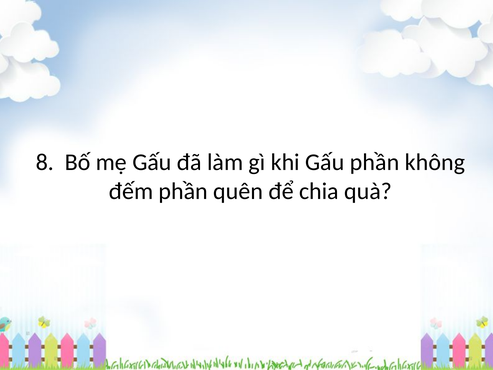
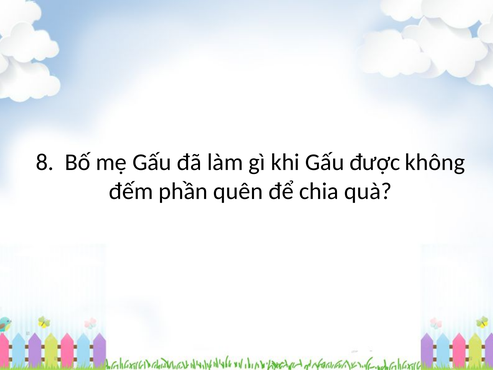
Gấu phần: phần -> được (375, 162)
